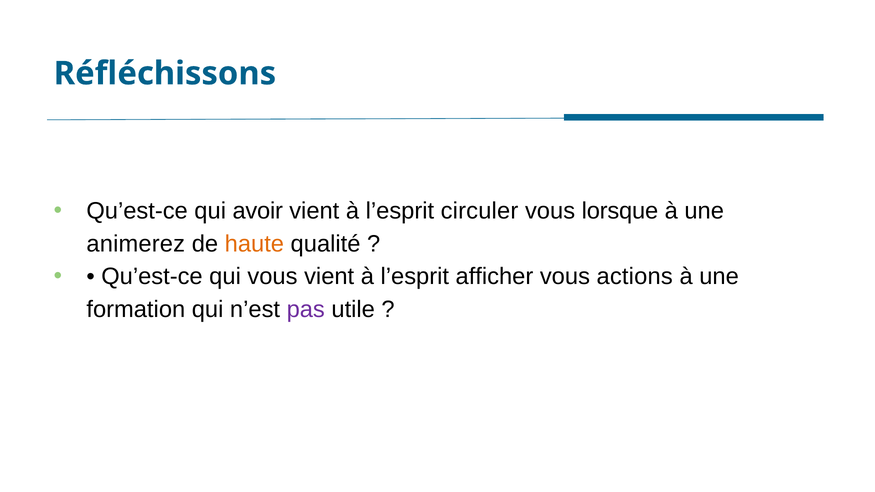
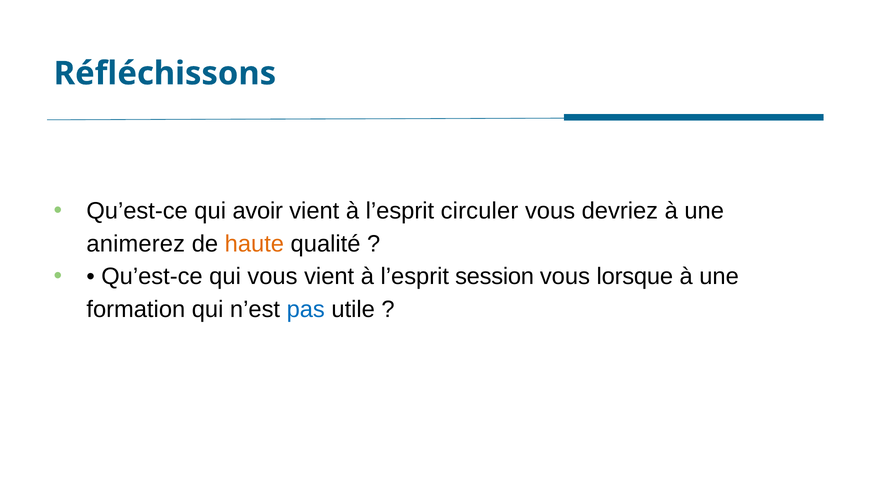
lorsque: lorsque -> devriez (620, 211)
afficher: afficher -> session (495, 277)
actions: actions -> lorsque (635, 277)
pas colour: purple -> blue (306, 309)
